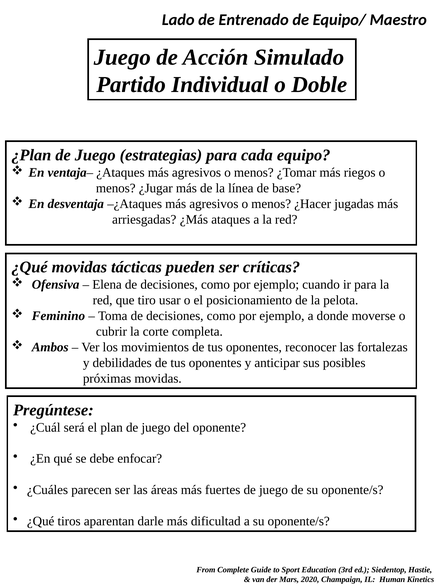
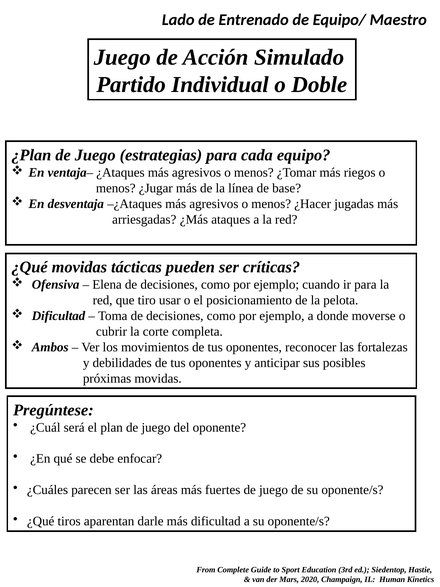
Feminino: Feminino -> Dificultad (59, 316)
